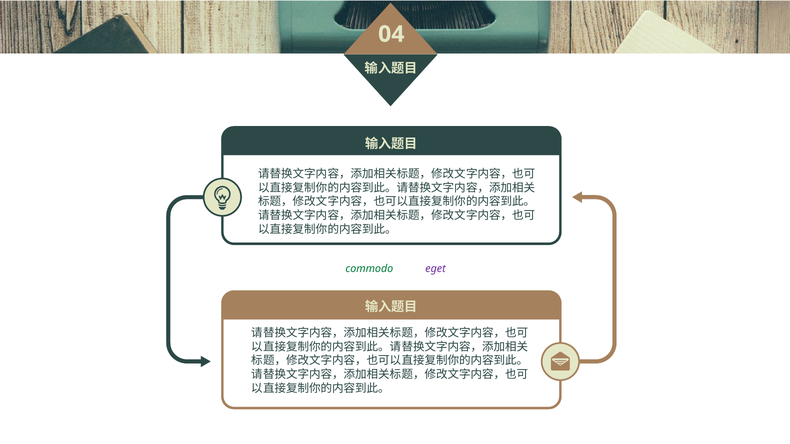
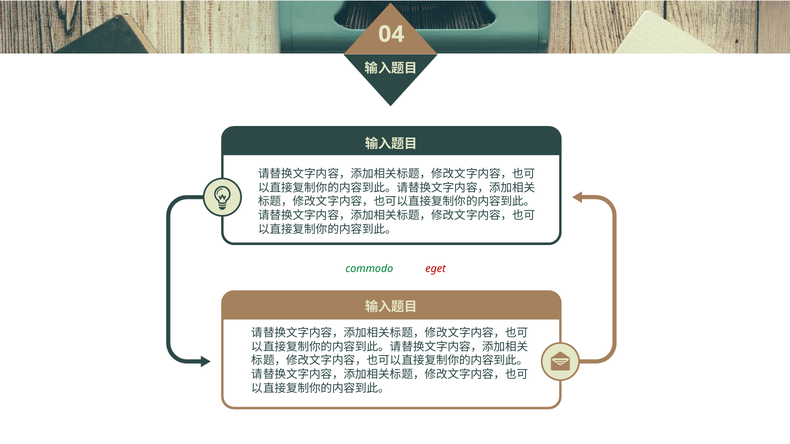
eget colour: purple -> red (436, 269)
